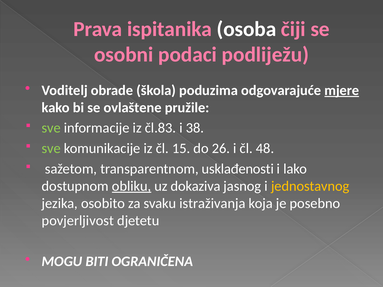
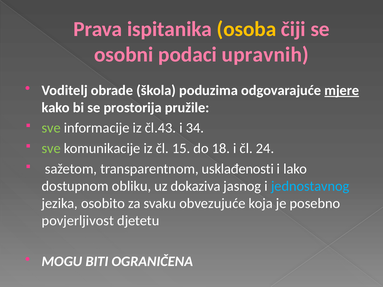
osoba colour: white -> yellow (246, 29)
podliježu: podliježu -> upravnih (265, 55)
ovlaštene: ovlaštene -> prostorija (133, 108)
čl.83: čl.83 -> čl.43 (161, 128)
38: 38 -> 34 (195, 128)
26: 26 -> 18 (221, 149)
48: 48 -> 24 (265, 149)
obliku underline: present -> none (132, 186)
jednostavnog colour: yellow -> light blue (310, 186)
istraživanja: istraživanja -> obvezujuće (212, 203)
